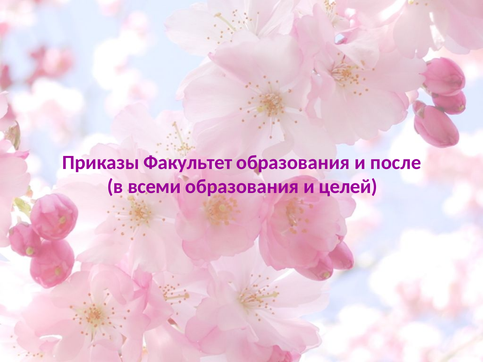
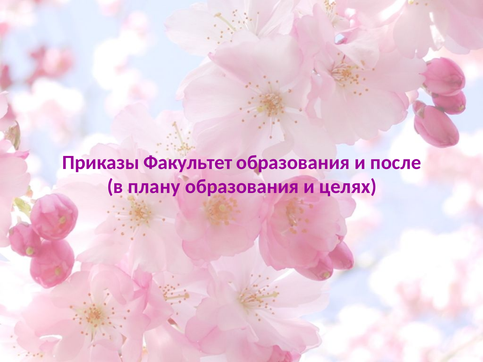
всеми: всеми -> плану (154, 187)
целей: целей -> целях (348, 187)
